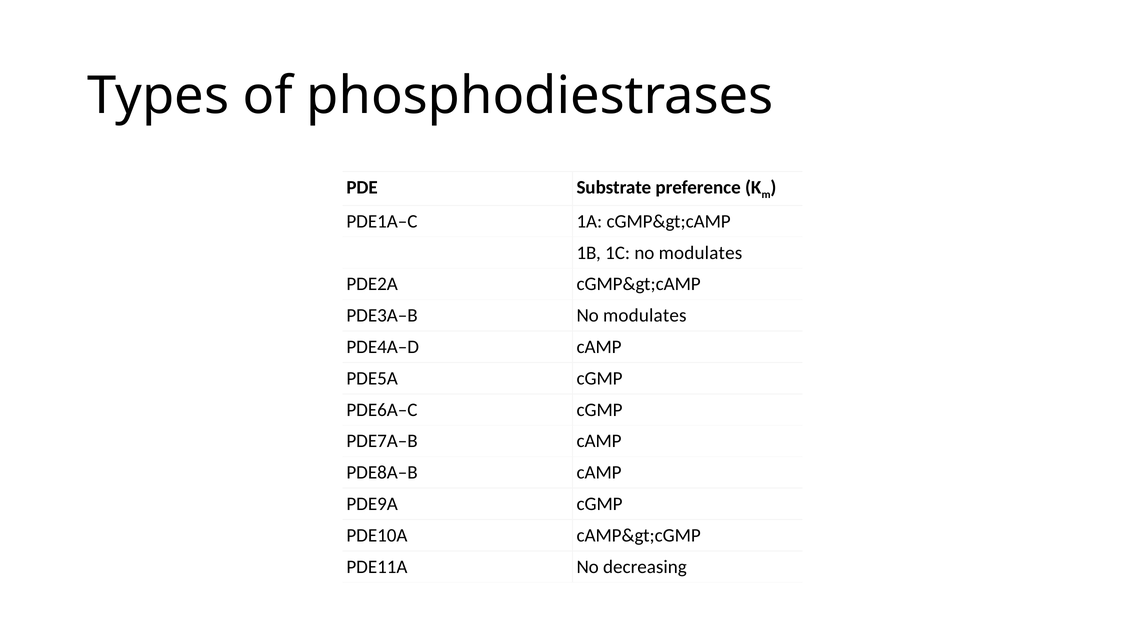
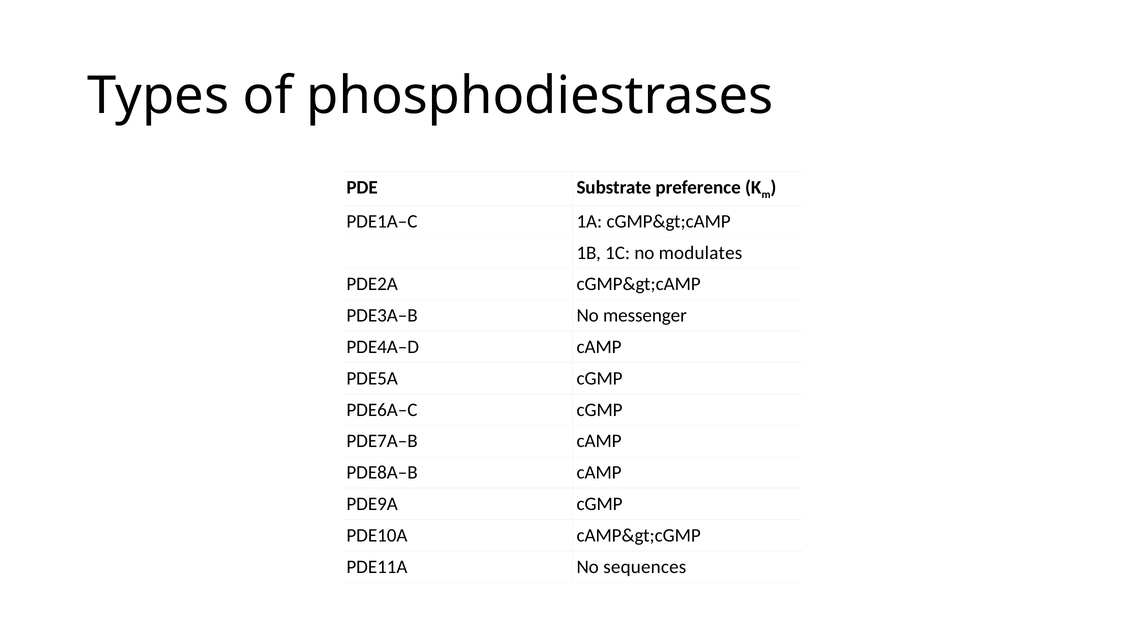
PDE3A–B No modulates: modulates -> messenger (645, 316)
decreasing: decreasing -> sequences (645, 567)
